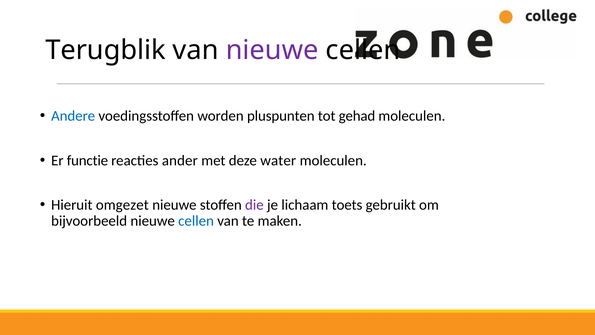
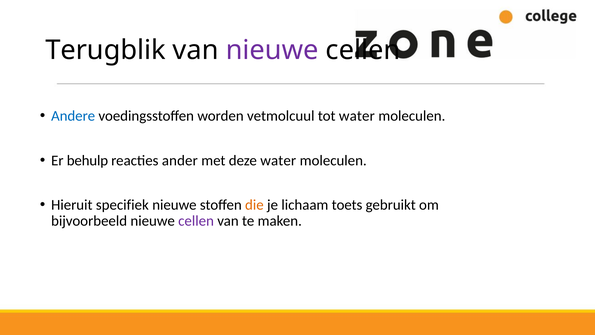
pluspunten: pluspunten -> vetmolcuul (281, 116)
tot gehad: gehad -> water (357, 116)
functie: functie -> behulp (87, 160)
omgezet: omgezet -> specifiek (122, 205)
die colour: purple -> orange (254, 205)
cellen colour: blue -> purple (196, 221)
